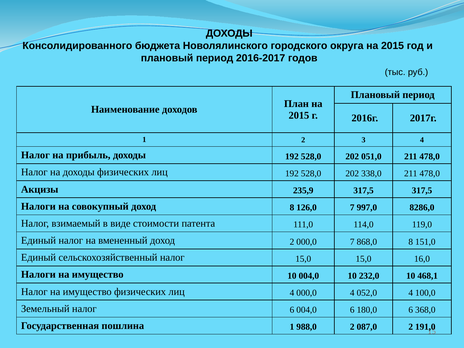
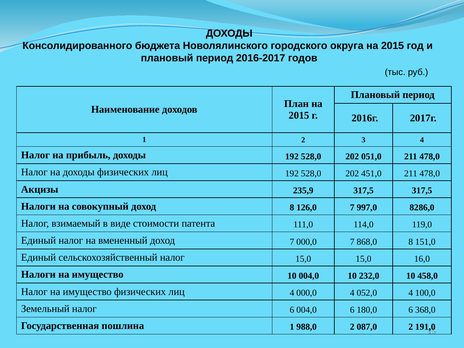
338,0: 338,0 -> 451,0 (371, 173)
доход 2: 2 -> 7 (292, 242)
468,1: 468,1 -> 458,0 (428, 276)
